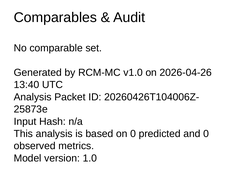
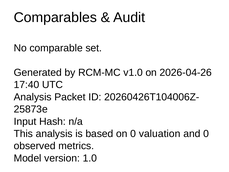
13:40: 13:40 -> 17:40 (26, 85)
predicted: predicted -> valuation (160, 134)
